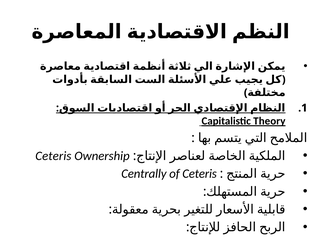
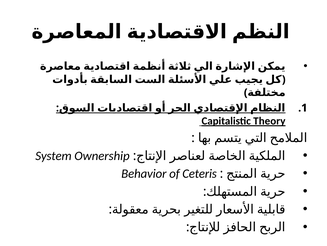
Ceteris: Ceteris -> System (53, 155)
Centrally: Centrally -> Behavior (144, 173)
